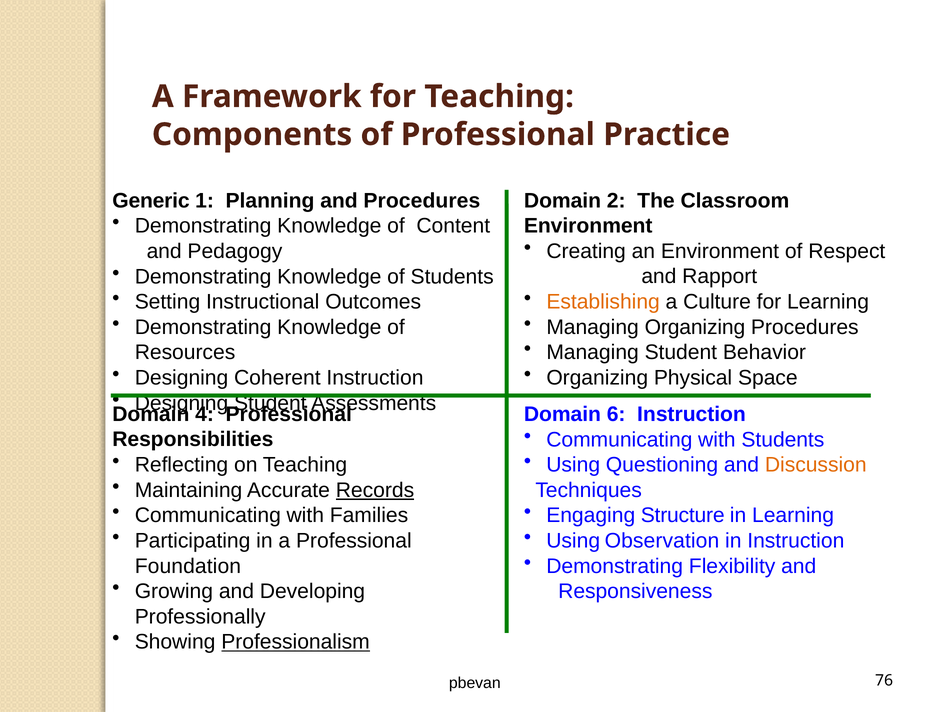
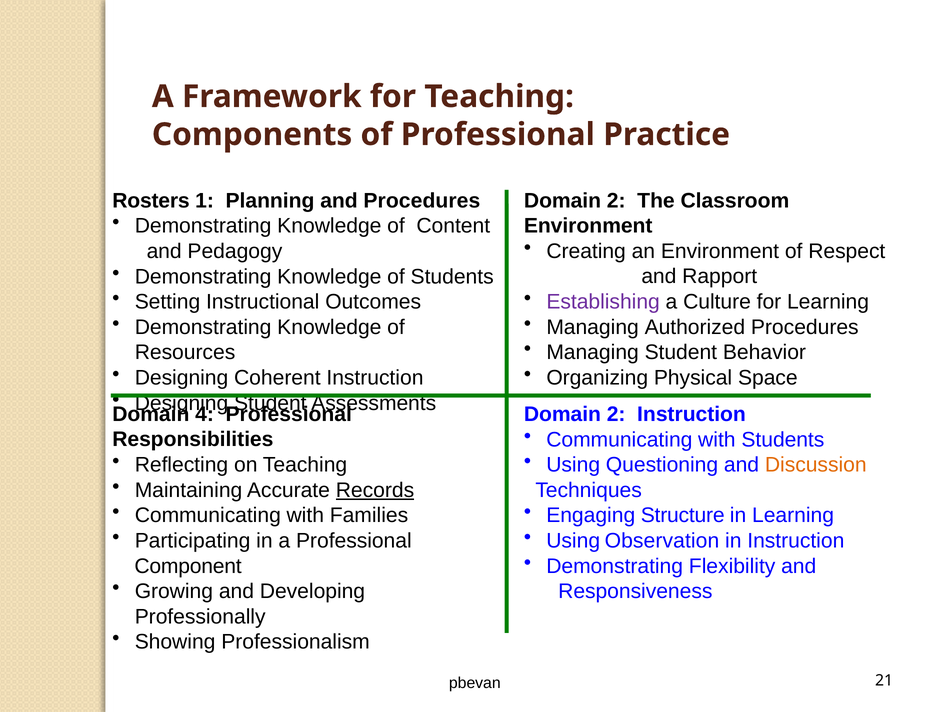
Generic: Generic -> Rosters (151, 201)
Establishing colour: orange -> purple (603, 302)
Managing Organizing: Organizing -> Authorized (695, 327)
6: 6 -> 2 (616, 415)
Foundation: Foundation -> Component (188, 566)
Professionalism underline: present -> none (296, 642)
76: 76 -> 21 (884, 681)
